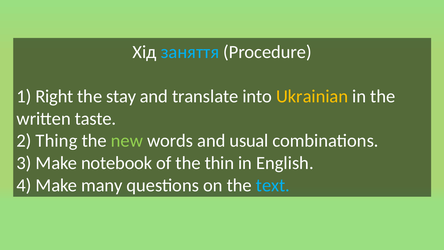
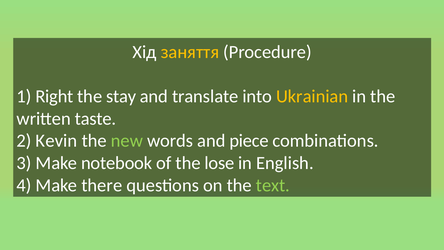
заняття colour: light blue -> yellow (190, 52)
Thing: Thing -> Kevin (56, 141)
usual: usual -> piece (249, 141)
thin: thin -> lose (219, 163)
many: many -> there (102, 185)
text colour: light blue -> light green (273, 185)
